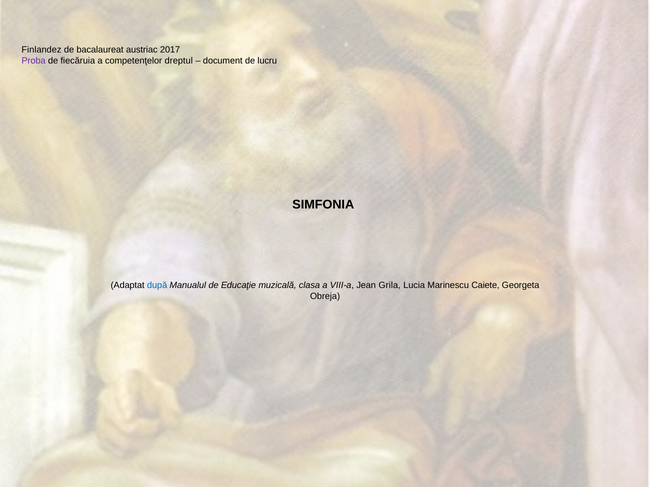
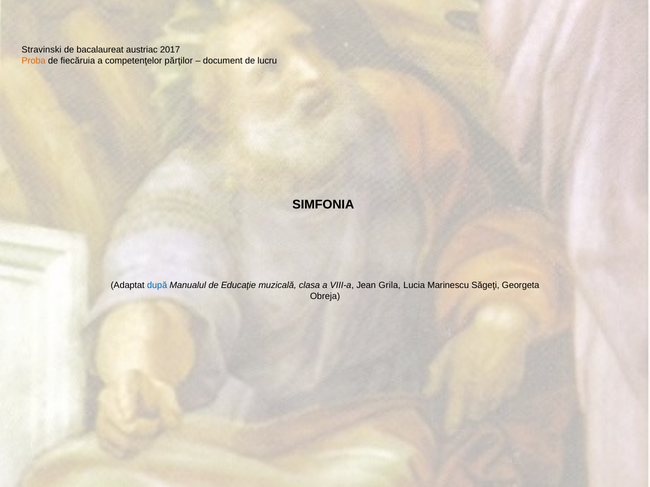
Finlandez: Finlandez -> Stravinski (42, 50)
Proba colour: purple -> orange (34, 61)
dreptul: dreptul -> părţilor (179, 61)
Caiete: Caiete -> Săgeţi (485, 286)
